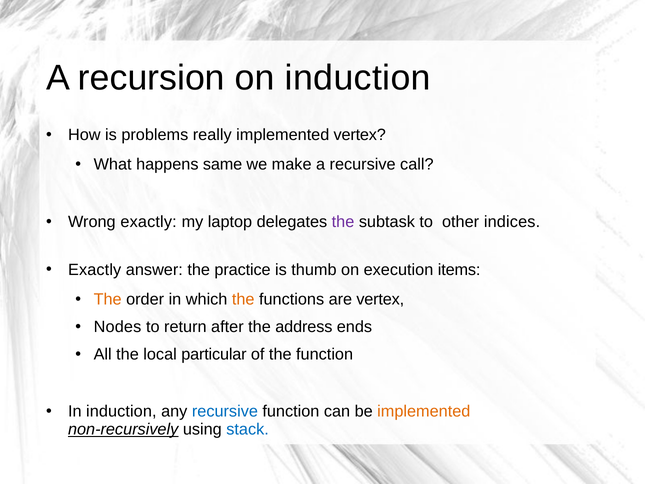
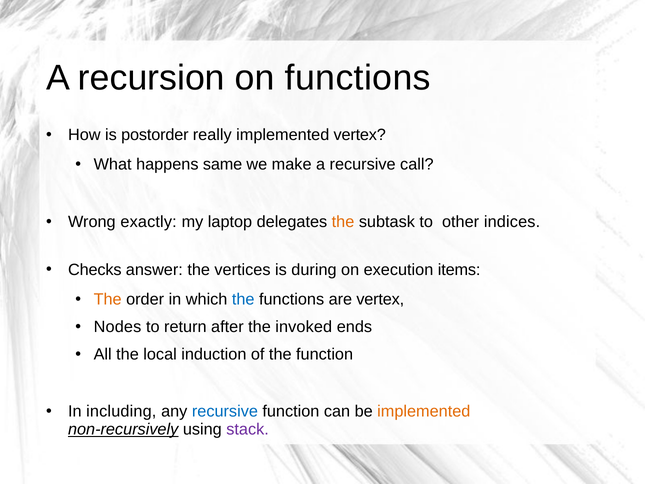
on induction: induction -> functions (358, 78)
problems: problems -> postorder (155, 135)
the colour: purple -> orange (343, 222)
Exactly: Exactly -> Checks (95, 269)
practice: practice -> vertices (243, 269)
thumb: thumb -> during (314, 269)
the colour: orange -> blue (243, 299)
address: address -> invoked (304, 327)
particular: particular -> induction (214, 354)
In induction: induction -> including (121, 411)
stack colour: blue -> purple (248, 429)
